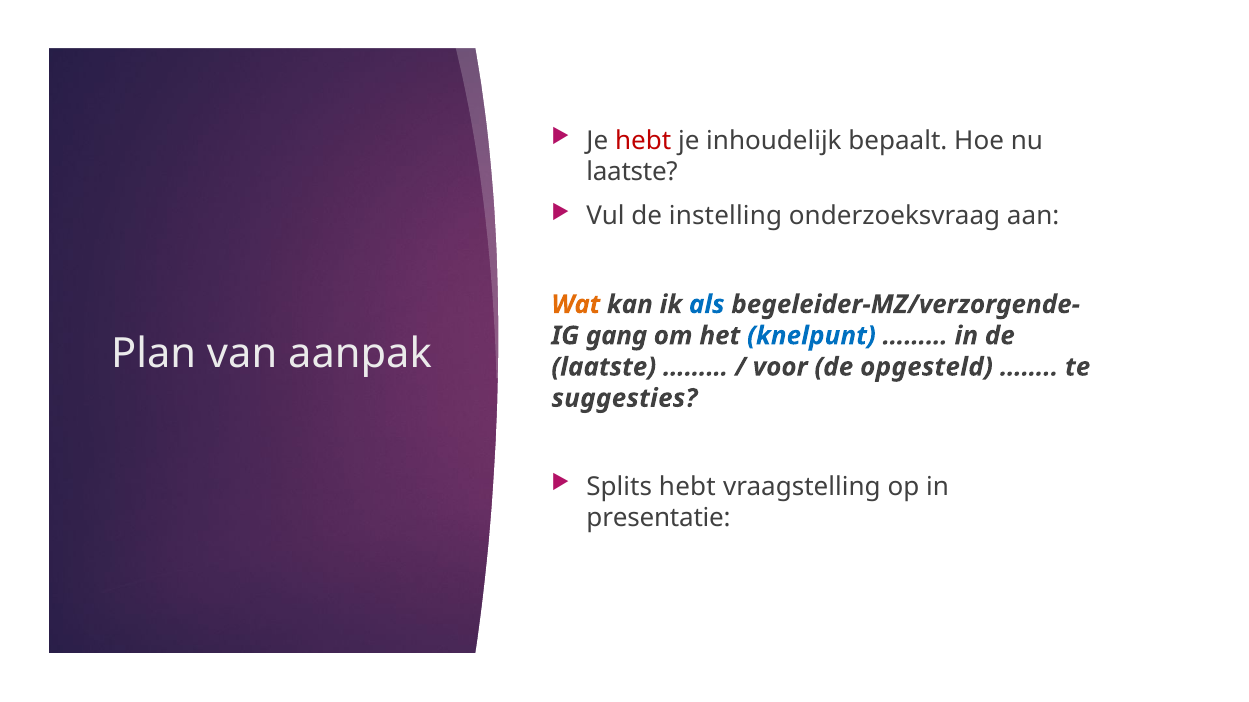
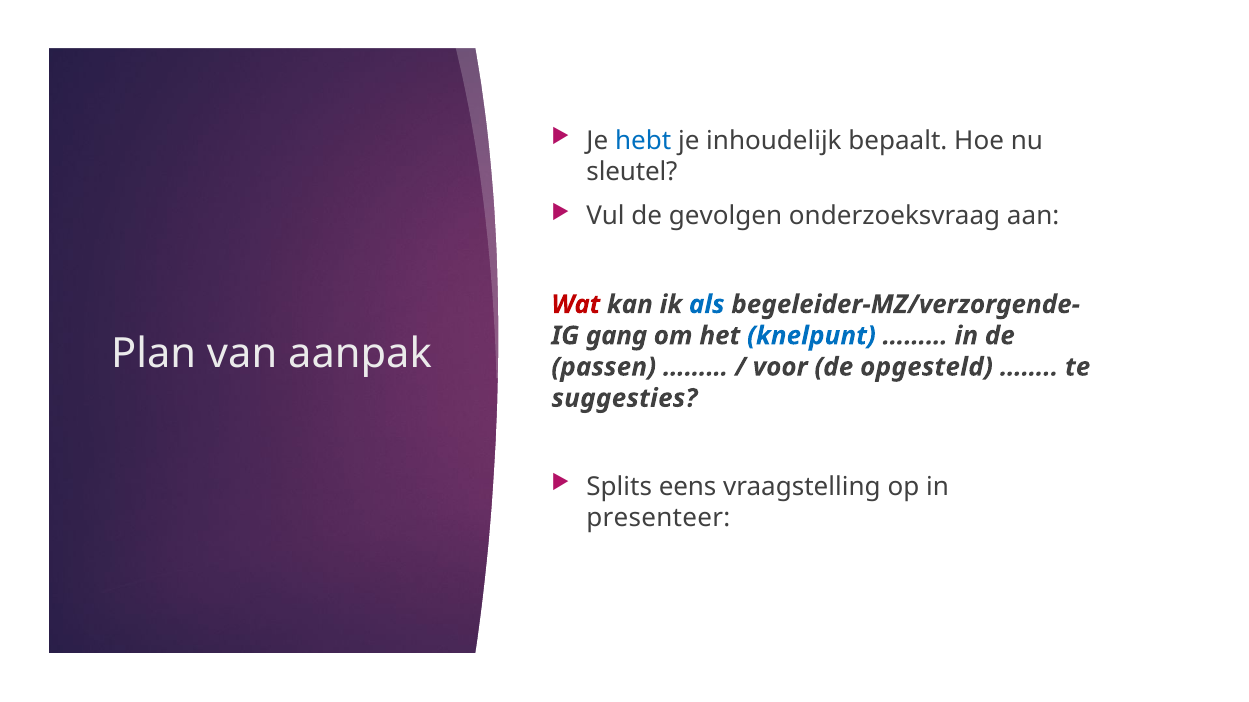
hebt colour: red -> blue (643, 141)
laatste: laatste -> sleutel (632, 172)
instelling: instelling -> gevolgen (726, 216)
Wat colour: orange -> red (576, 305)
laatste: laatste -> passen (604, 367)
Splits hebt: hebt -> eens (688, 487)
presentatie: presentatie -> presenteer (658, 518)
